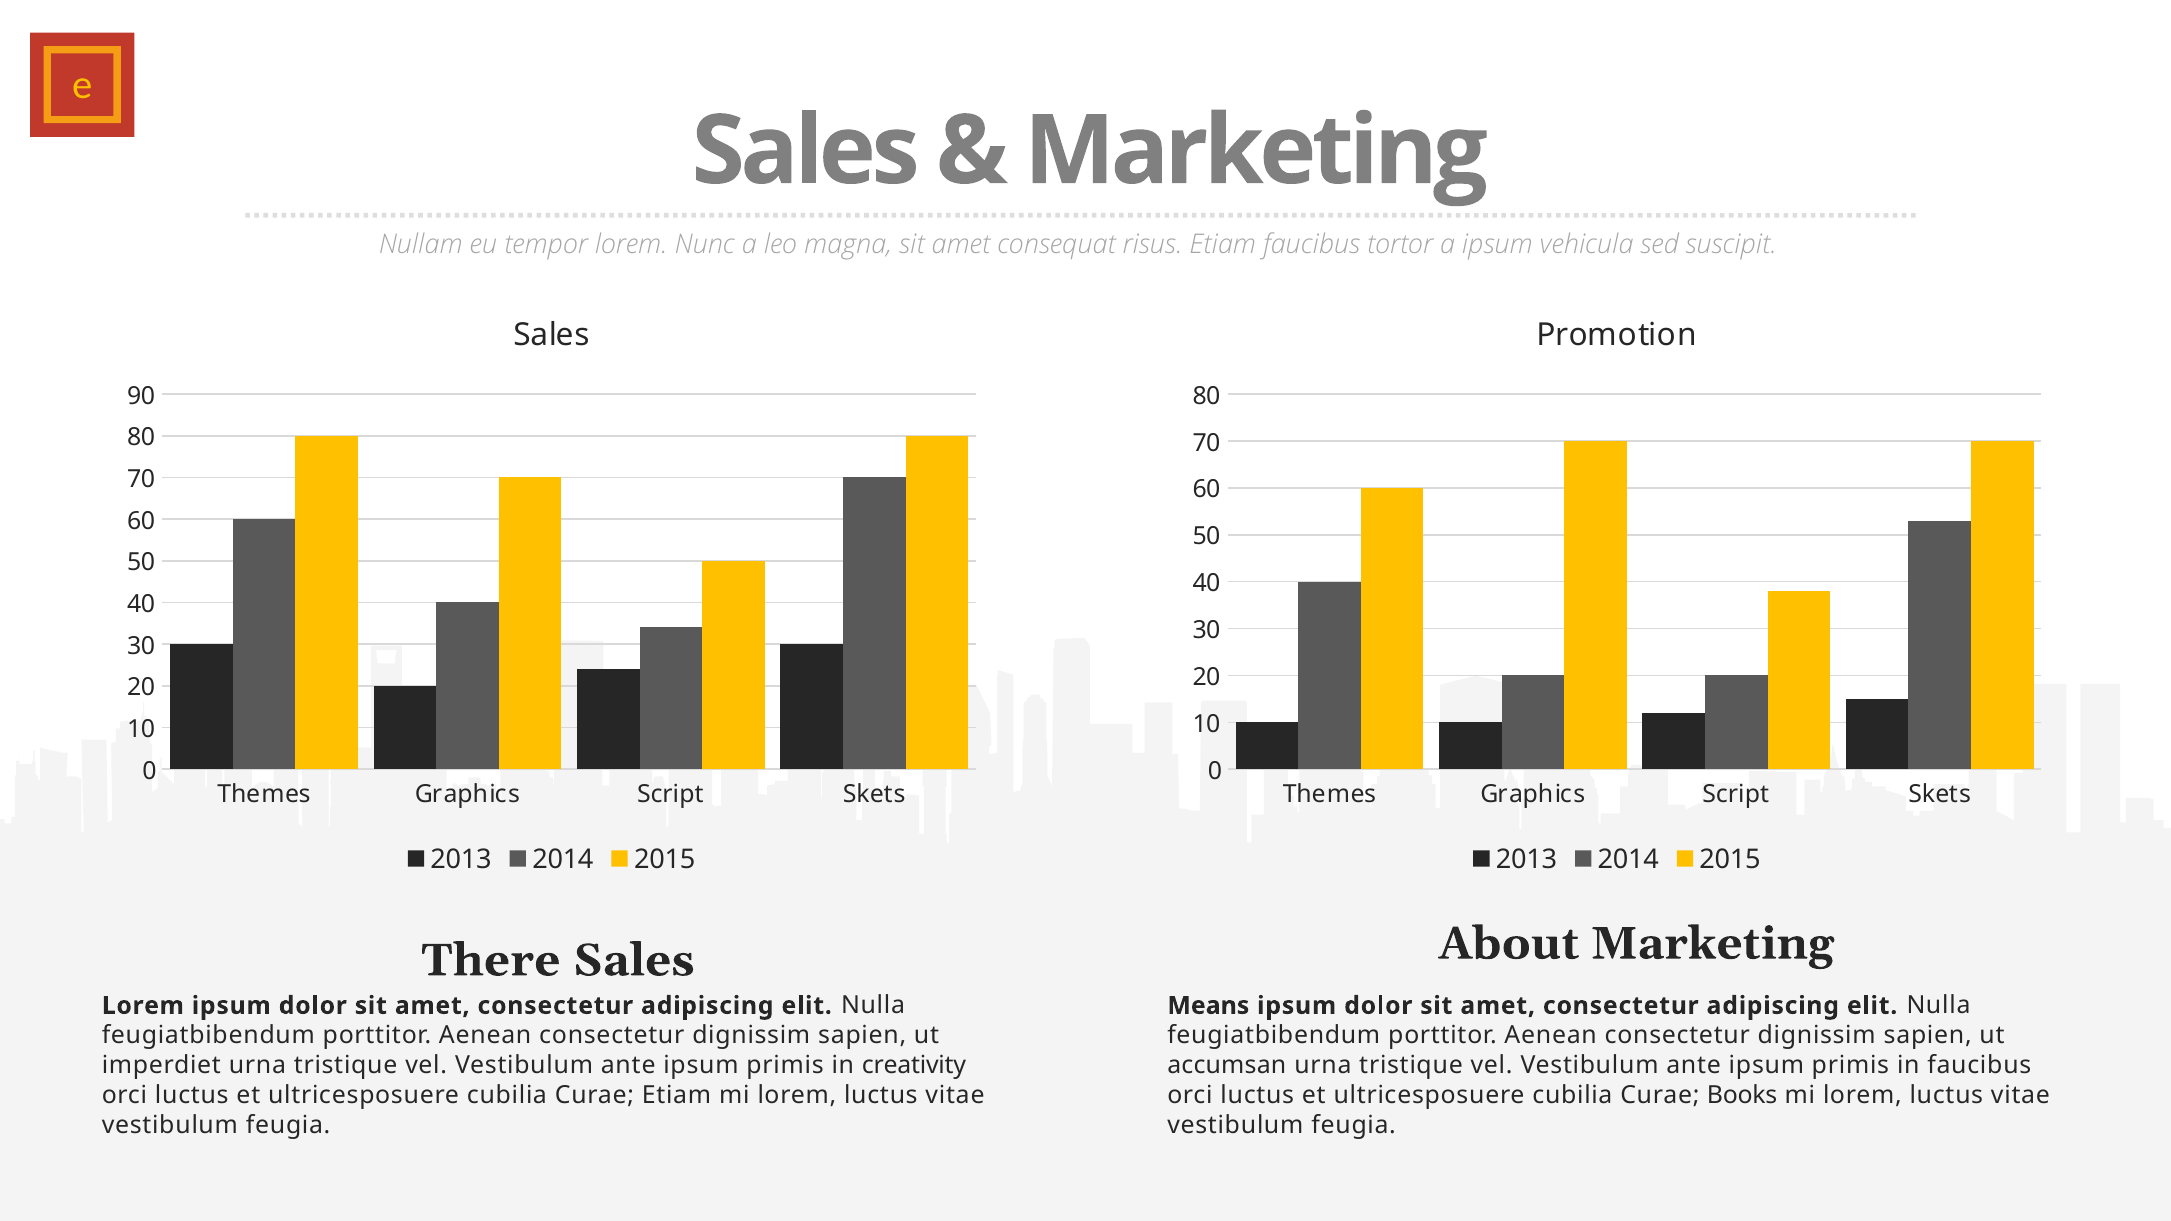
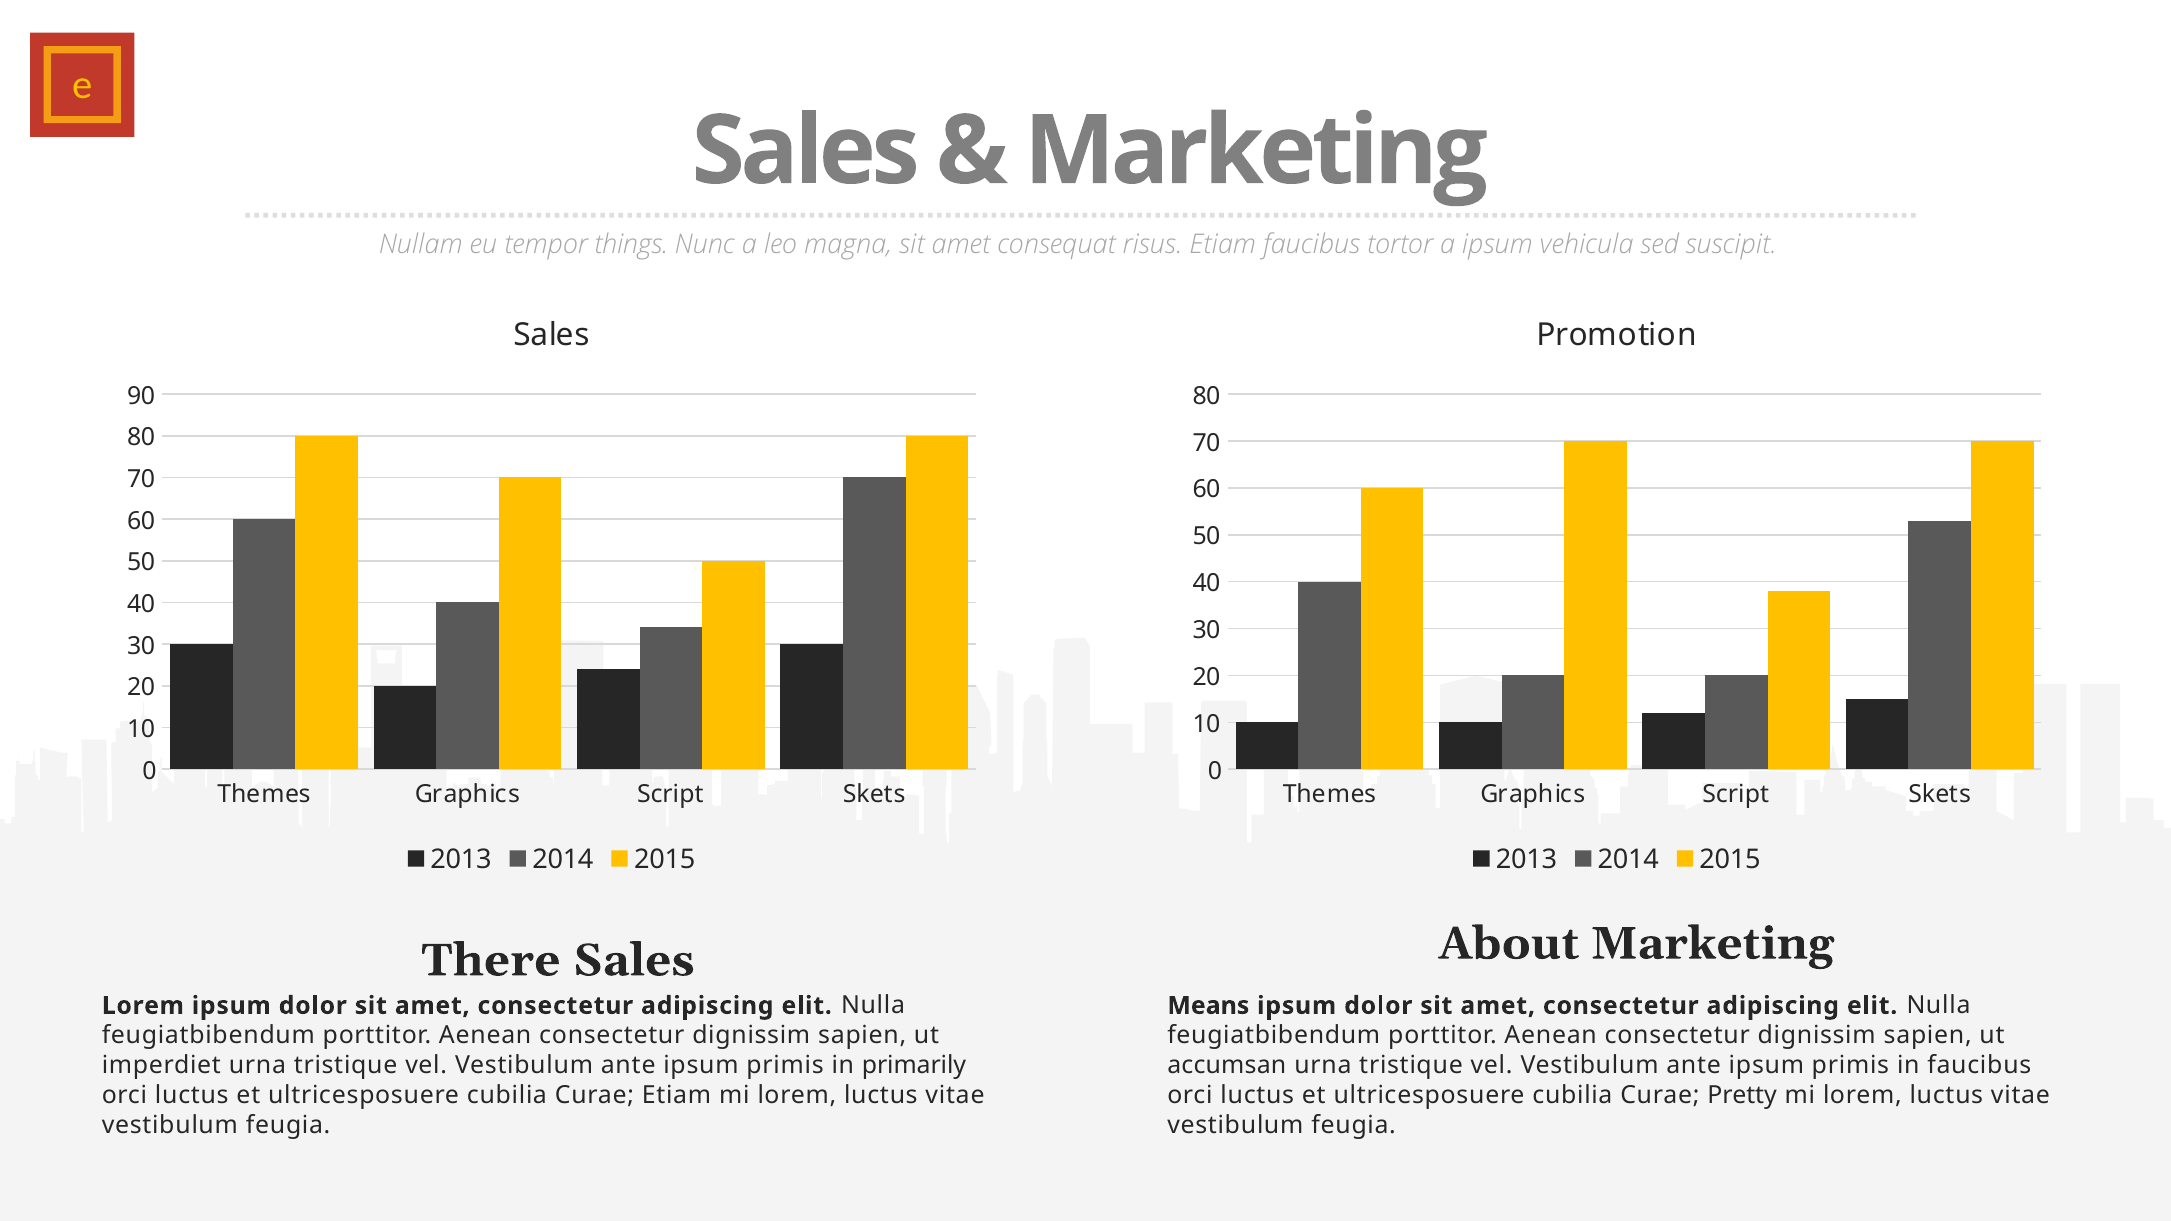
tempor lorem: lorem -> things (631, 245)
creativity: creativity -> primarily (914, 1066)
Books: Books -> Pretty (1742, 1095)
